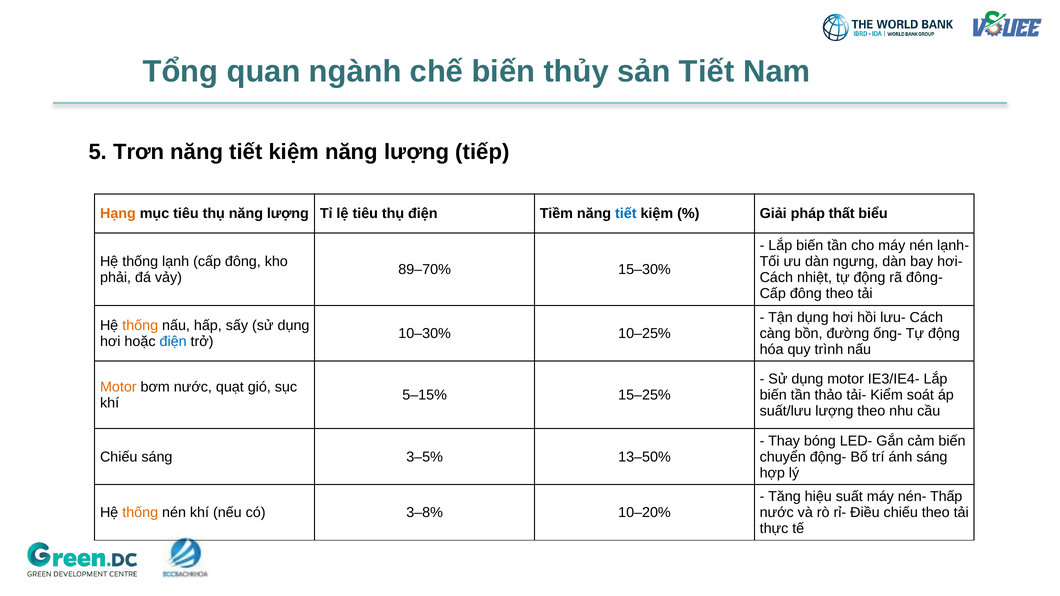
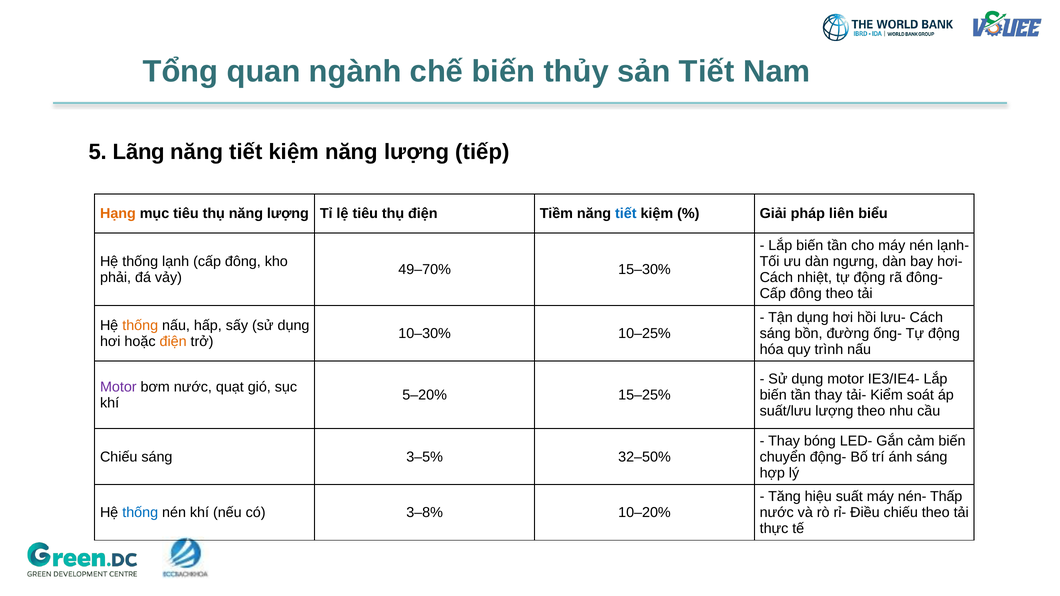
Trơn: Trơn -> Lãng (139, 152)
thất: thất -> liên (842, 214)
89–70%: 89–70% -> 49–70% (425, 269)
càng: càng -> sáng (775, 334)
điện colour: blue -> orange (173, 342)
Motor colour: orange -> purple (118, 387)
5–15%: 5–15% -> 5–20% (425, 395)
tần thảo: thảo -> thay (828, 395)
13–50%: 13–50% -> 32–50% (644, 457)
thống colour: orange -> blue (140, 513)
